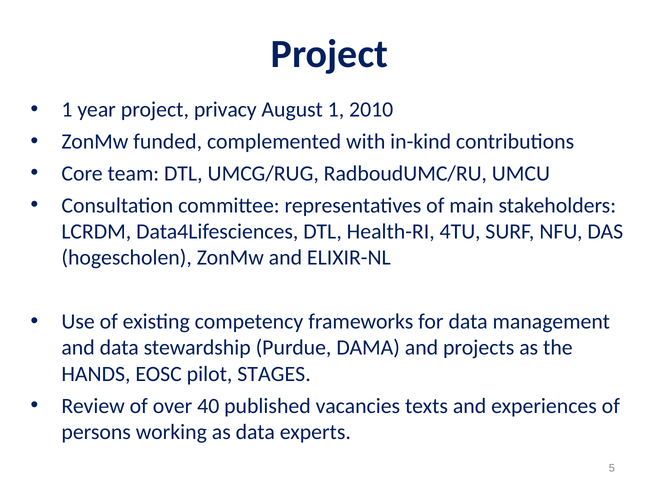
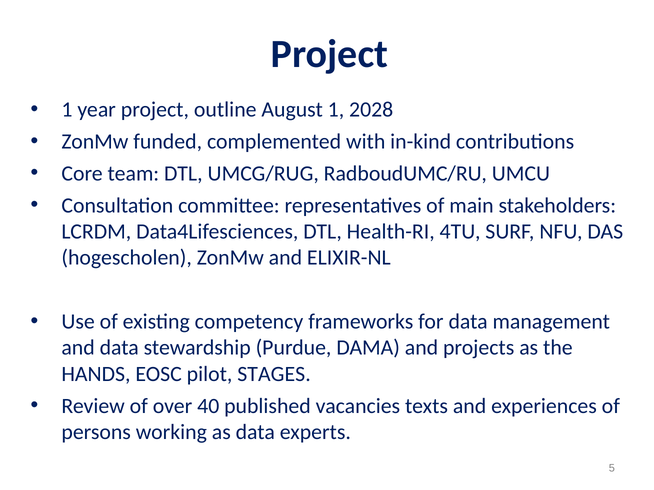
privacy: privacy -> outline (225, 110)
2010: 2010 -> 2028 (371, 110)
